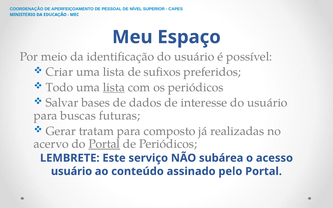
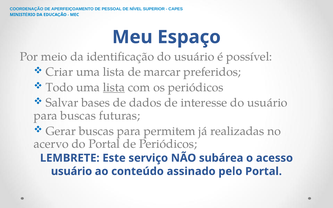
sufixos: sufixos -> marcar (162, 72)
Gerar tratam: tratam -> buscas (96, 131)
composto: composto -> permitem (170, 131)
Portal underline: present -> none (104, 144)
